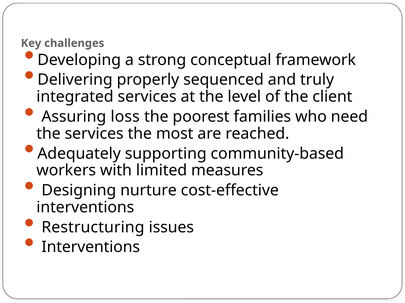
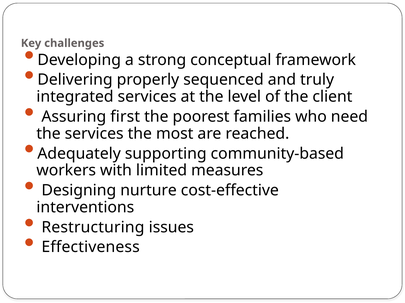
loss: loss -> first (125, 117)
Interventions: Interventions -> Effectiveness (91, 248)
